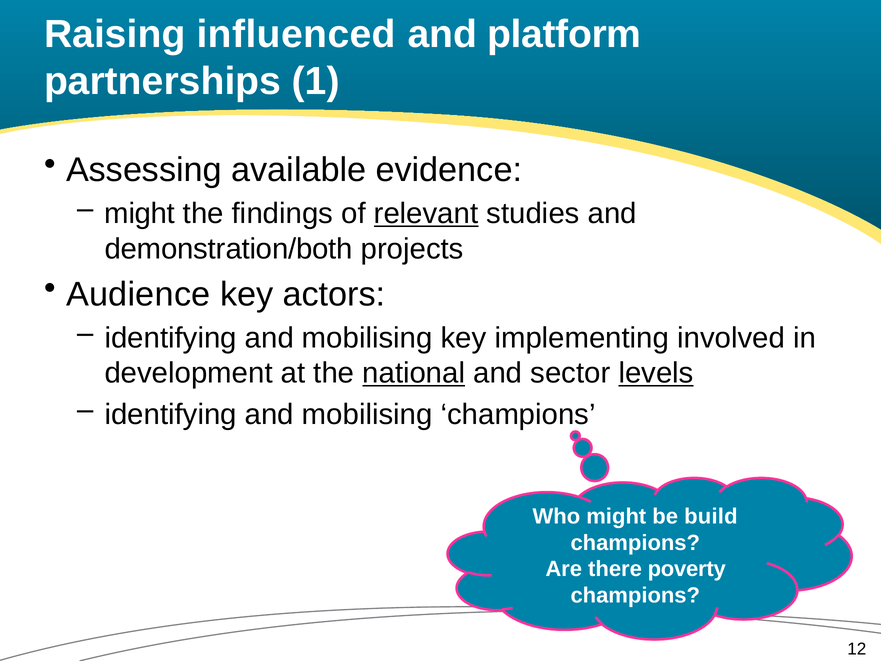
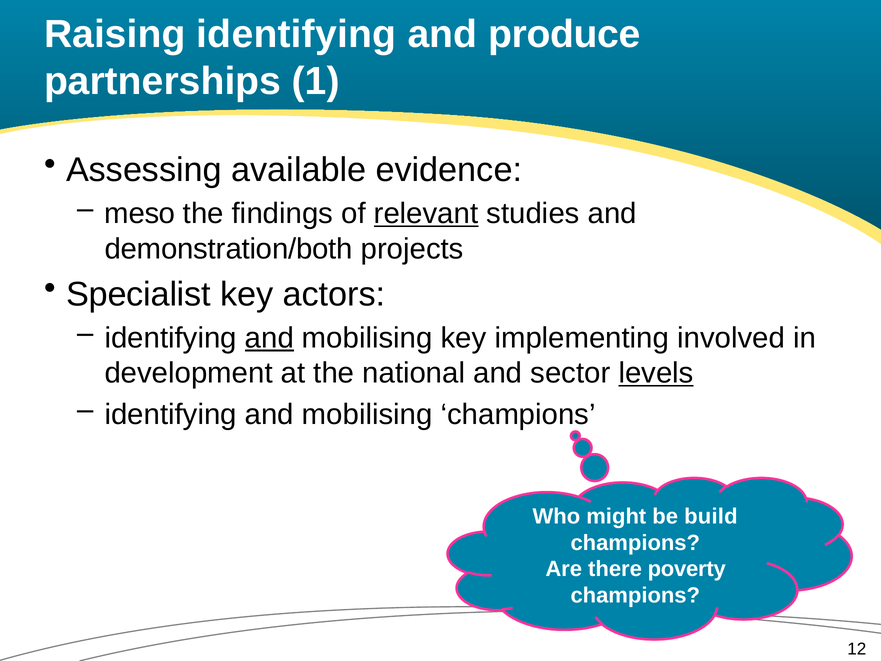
Raising influenced: influenced -> identifying (296, 34)
platform: platform -> produce (564, 34)
might: might -> meso (140, 214)
Audience: Audience -> Specialist (138, 294)
and underline: none -> present (269, 338)
national underline: present -> none (414, 373)
